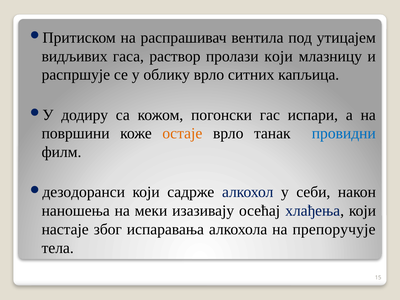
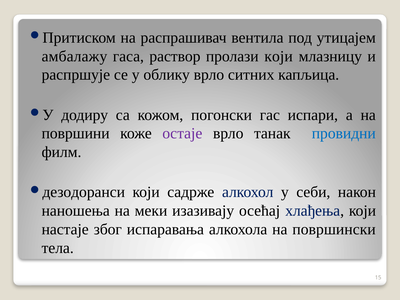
видљивих: видљивих -> амбалажу (74, 56)
остаје colour: orange -> purple (182, 134)
препоручује: препоручује -> површински (334, 229)
